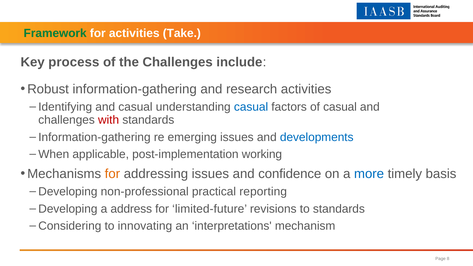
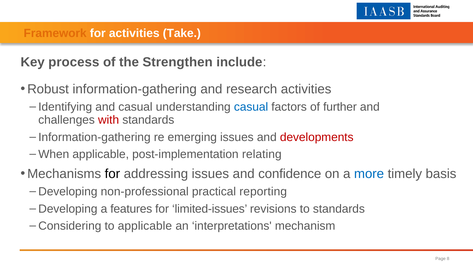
Framework colour: green -> orange (55, 33)
the Challenges: Challenges -> Strengthen (178, 62)
of casual: casual -> further (340, 107)
developments colour: blue -> red (317, 137)
working: working -> relating (262, 154)
for colour: orange -> black (112, 174)
address: address -> features (131, 209)
limited-future: limited-future -> limited-issues (210, 209)
to innovating: innovating -> applicable (145, 226)
